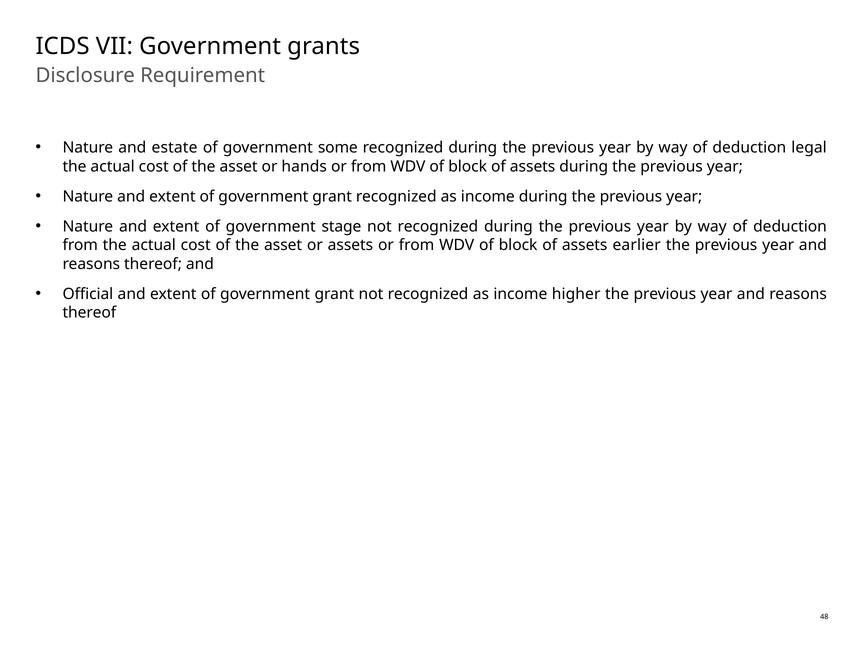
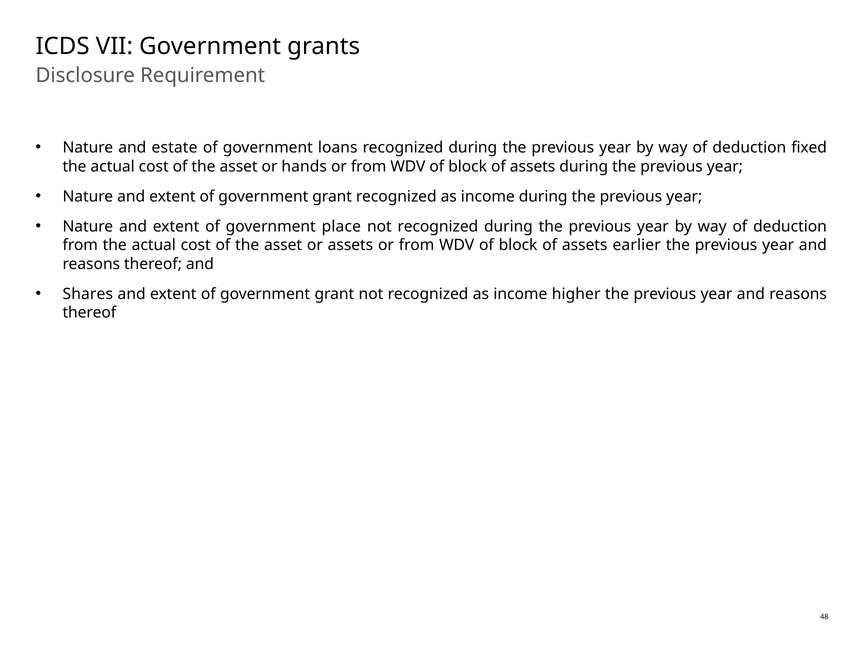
some: some -> loans (338, 148)
legal: legal -> fixed (809, 148)
stage: stage -> place (341, 226)
Official: Official -> Shares (88, 294)
